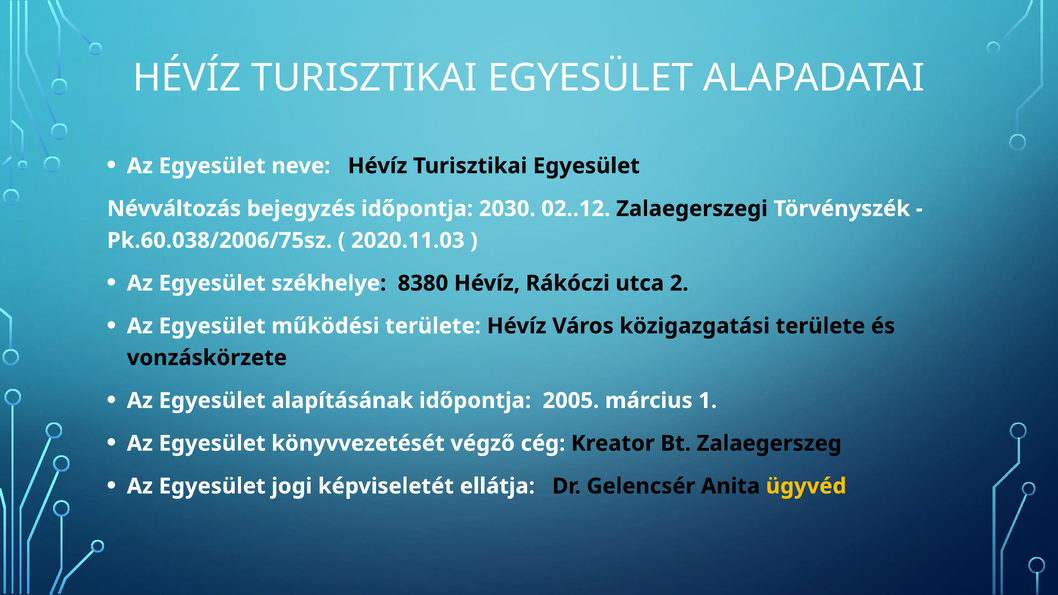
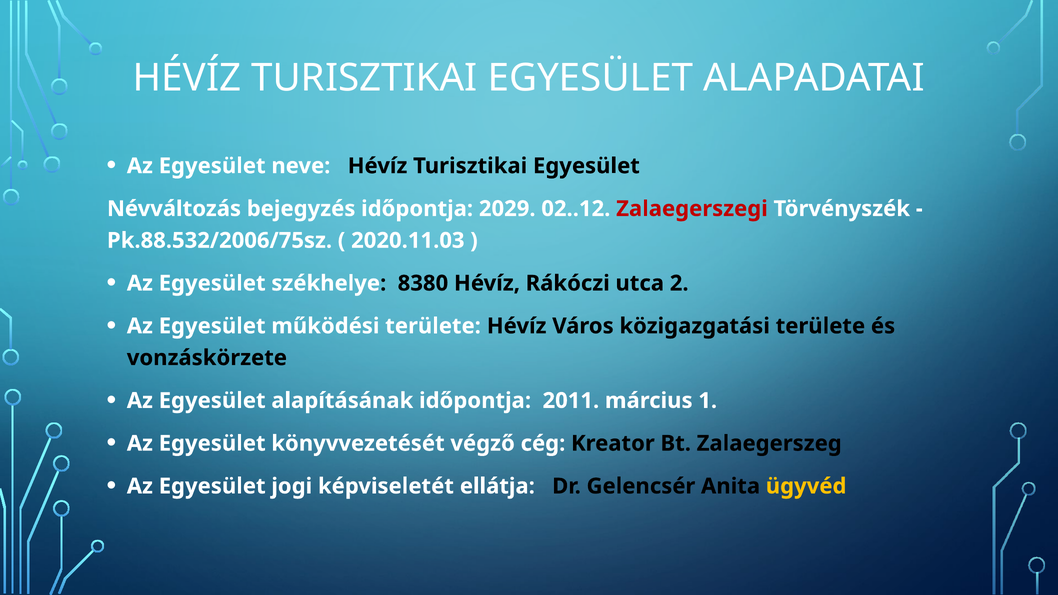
2030: 2030 -> 2029 (507, 209)
Zalaegerszegi colour: black -> red (692, 209)
Pk.60.038/2006/75sz: Pk.60.038/2006/75sz -> Pk.88.532/2006/75sz (220, 241)
2005: 2005 -> 2011 (571, 401)
